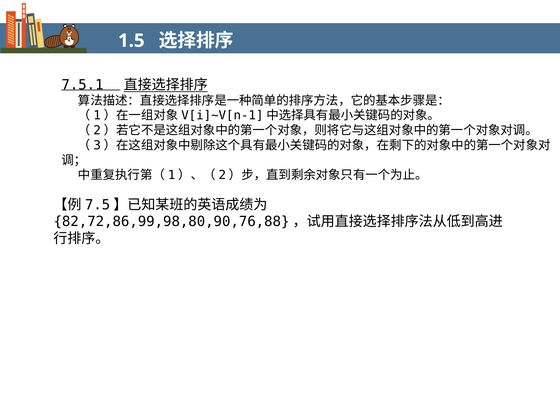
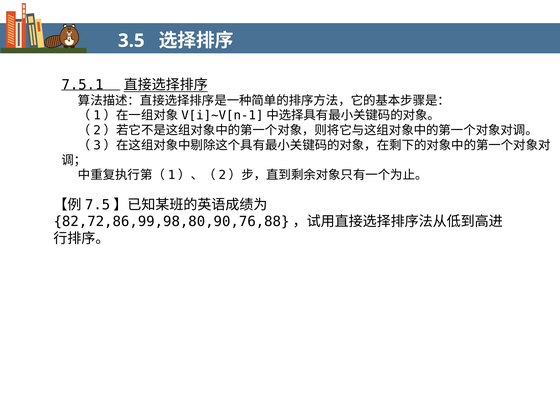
1.5: 1.5 -> 3.5 (131, 41)
